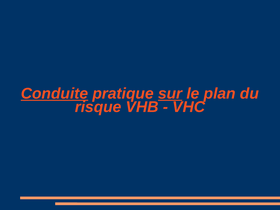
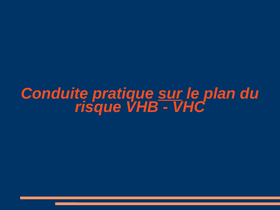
Conduite underline: present -> none (54, 94)
